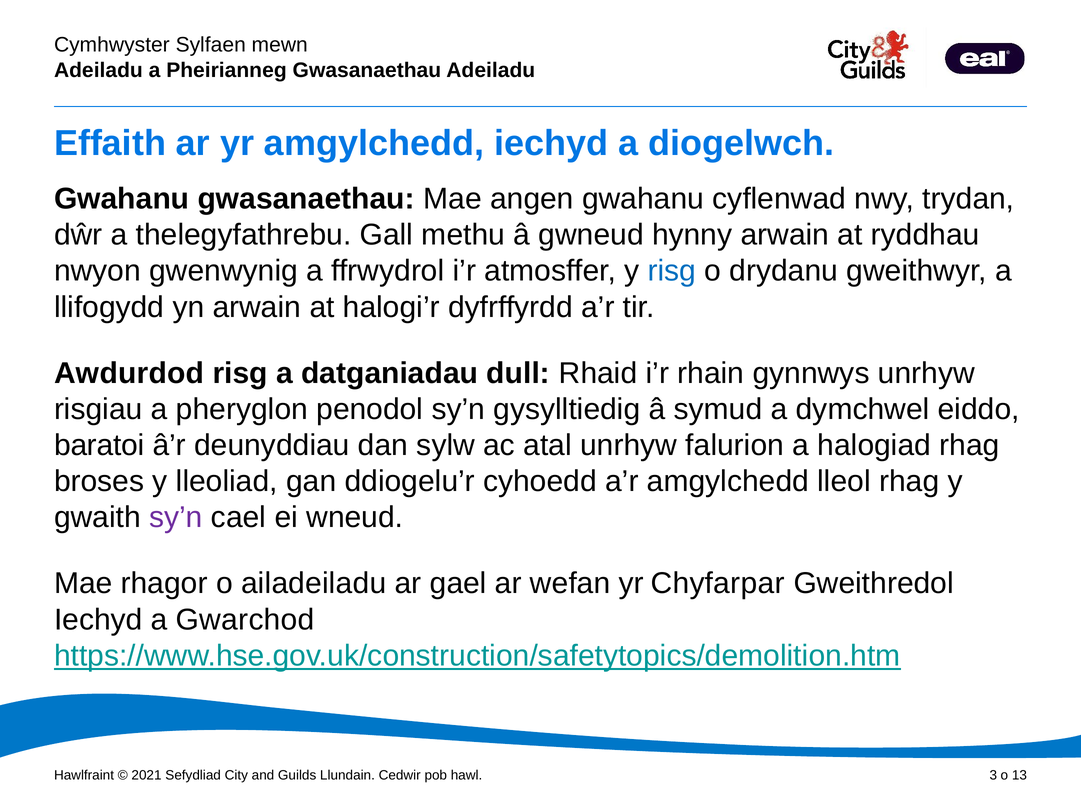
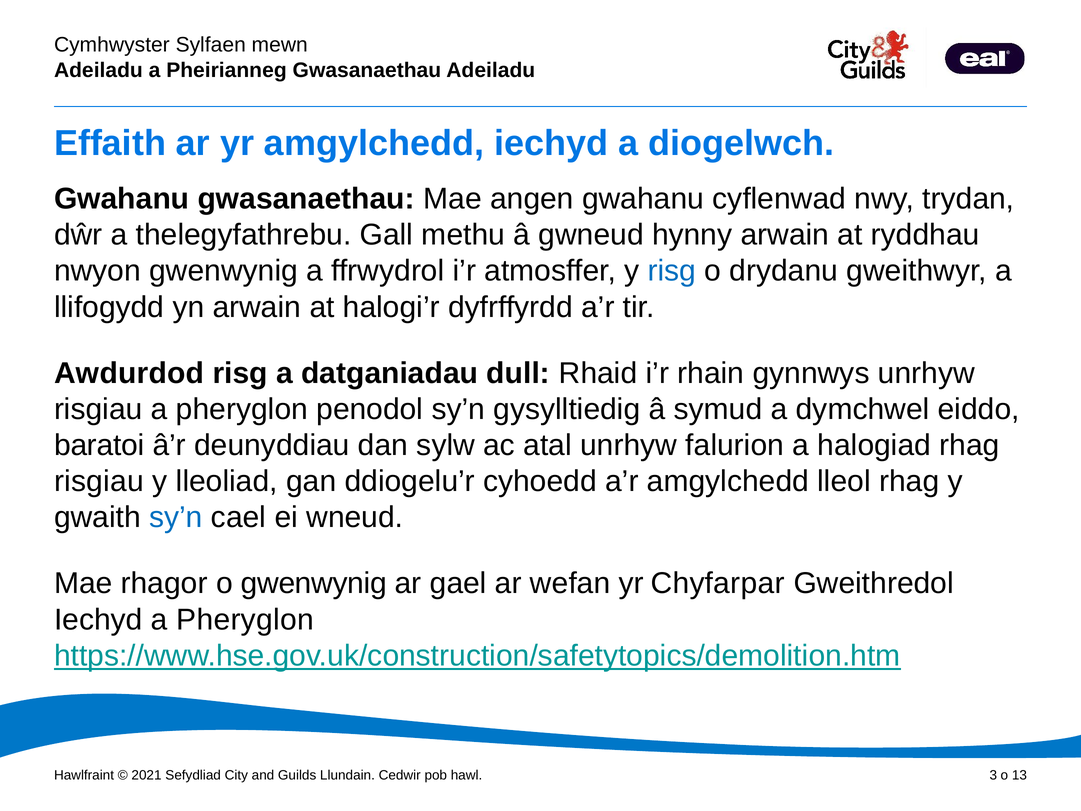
broses: broses -> risgiau (99, 481)
sy’n colour: purple -> blue (176, 517)
o ailadeiladu: ailadeiladu -> gwenwynig (314, 583)
Iechyd a Gwarchod: Gwarchod -> Pheryglon (245, 619)
